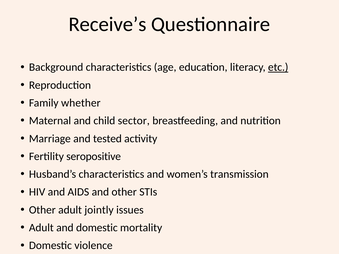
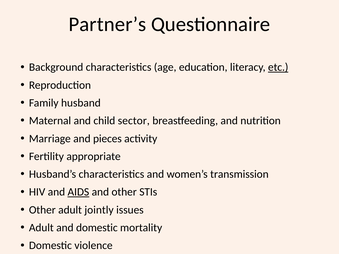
Receive’s: Receive’s -> Partner’s (107, 24)
whether: whether -> husband (81, 103)
tested: tested -> pieces (107, 139)
seropositive: seropositive -> appropriate (94, 157)
AIDS underline: none -> present (78, 192)
